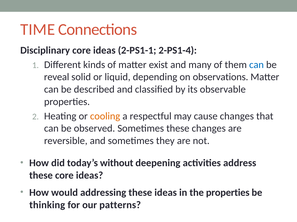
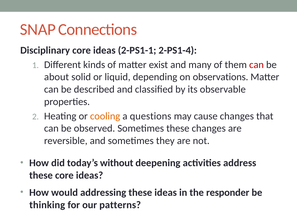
TIME: TIME -> SNAP (38, 30)
can colour: blue -> red (257, 65)
reveal: reveal -> about (57, 77)
respectful: respectful -> questions (151, 116)
the properties: properties -> responder (228, 193)
